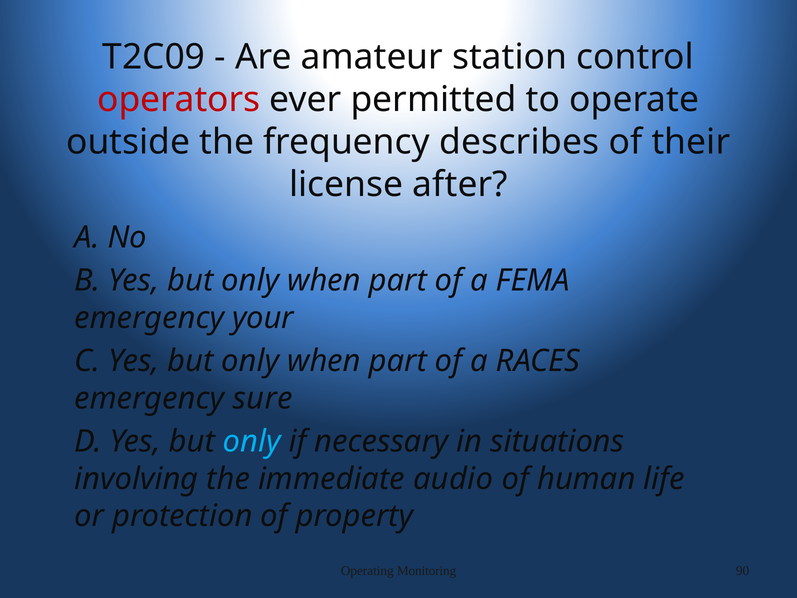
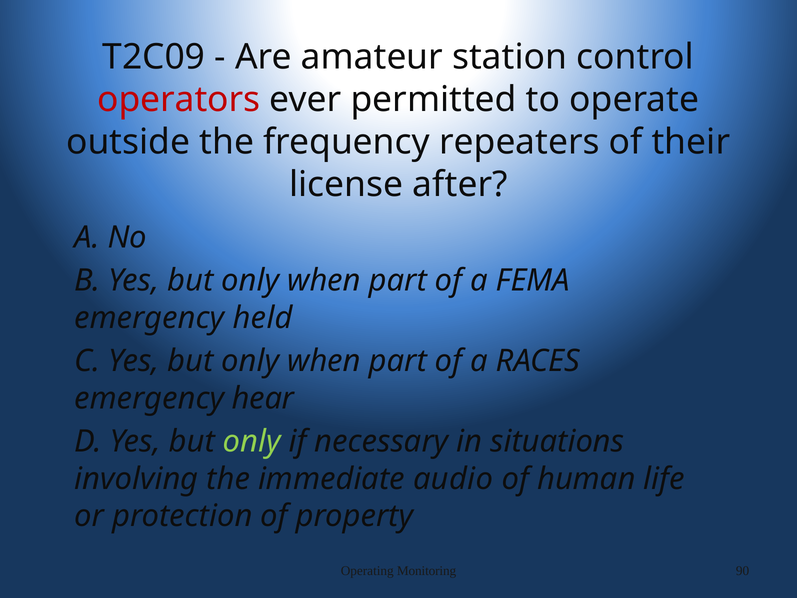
describes: describes -> repeaters (519, 142)
your: your -> held (263, 318)
sure: sure -> hear (263, 398)
only colour: light blue -> light green (252, 441)
